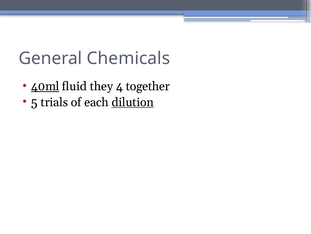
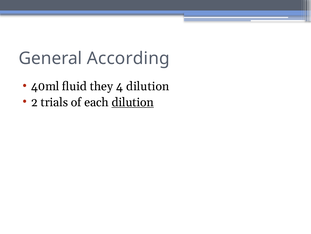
Chemicals: Chemicals -> According (128, 58)
40ml underline: present -> none (45, 86)
4 together: together -> dilution (148, 86)
5: 5 -> 2 (34, 102)
